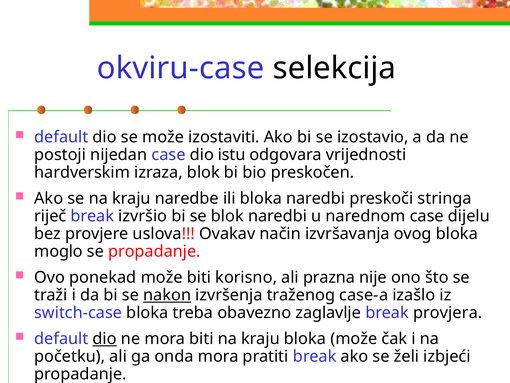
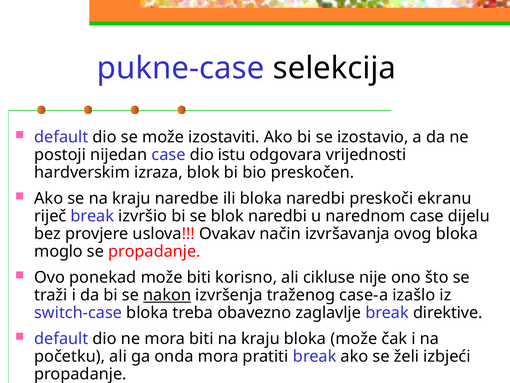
okviru-case: okviru-case -> pukne-case (181, 68)
stringa: stringa -> ekranu (445, 198)
prazna: prazna -> cikluse (329, 277)
provjera: provjera -> direktive (448, 312)
dio underline: present -> none (105, 338)
